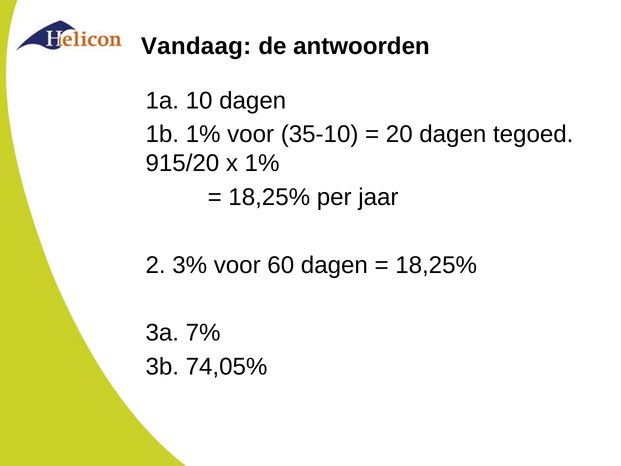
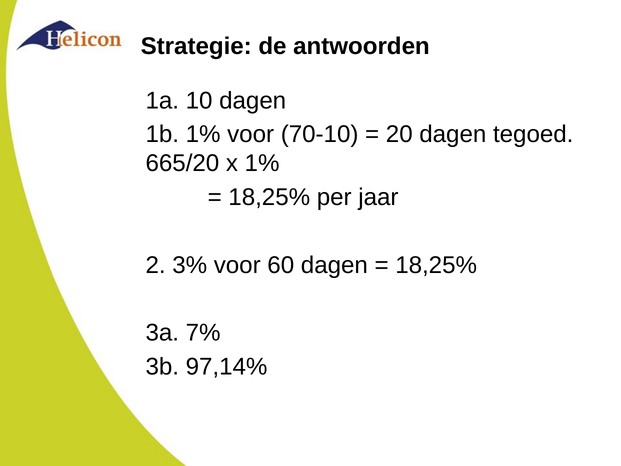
Vandaag: Vandaag -> Strategie (196, 46)
35-10: 35-10 -> 70-10 (320, 134)
915/20: 915/20 -> 665/20 (182, 163)
74,05%: 74,05% -> 97,14% (227, 366)
